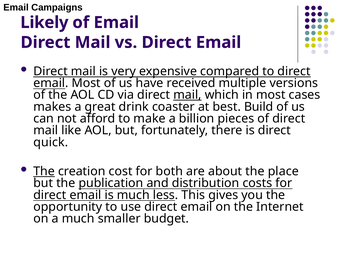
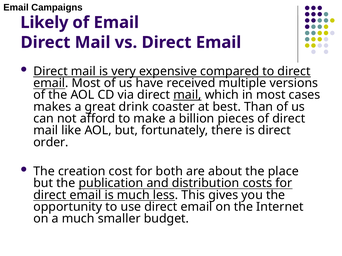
Build: Build -> Than (259, 107)
quick: quick -> order (51, 143)
The underline: present -> none (44, 172)
